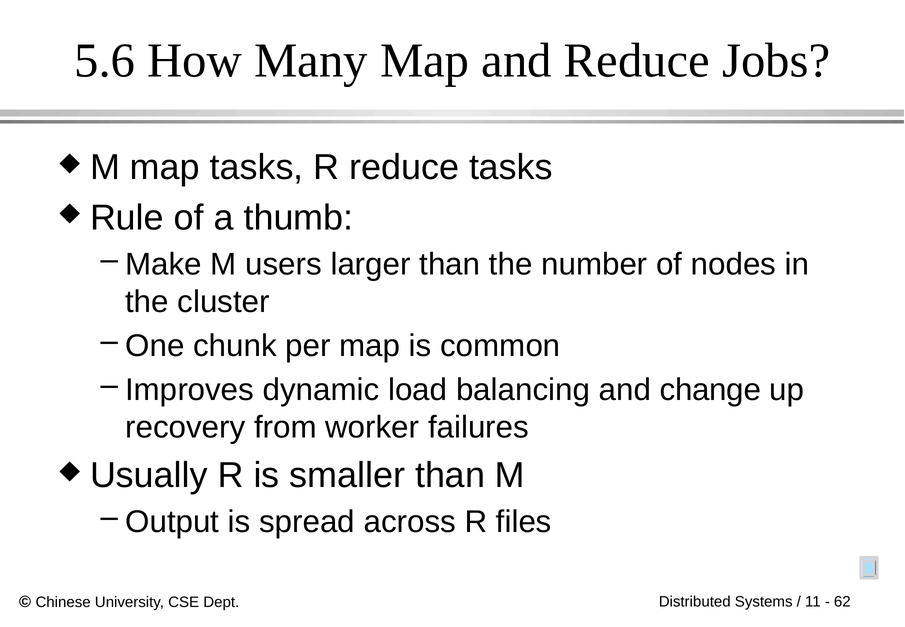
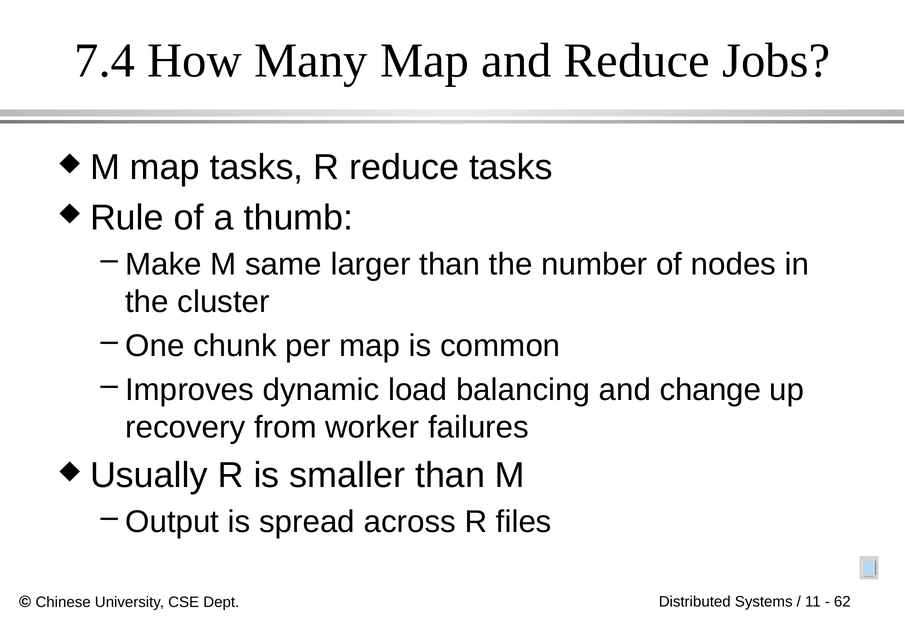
5.6: 5.6 -> 7.4 (105, 61)
users: users -> same (284, 264)
